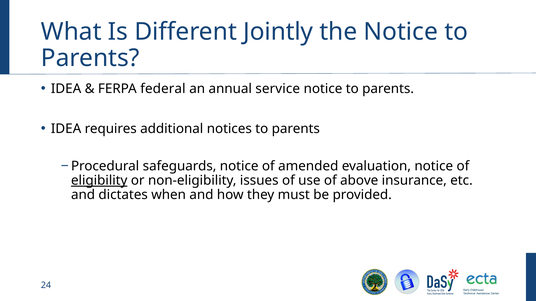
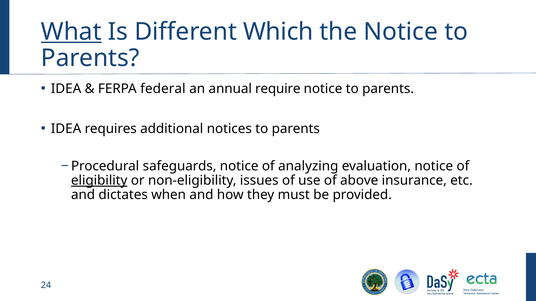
What underline: none -> present (71, 32)
Jointly: Jointly -> Which (278, 32)
service: service -> require (278, 89)
amended: amended -> analyzing (308, 166)
